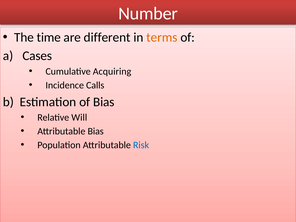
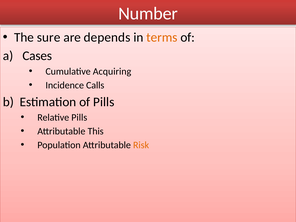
time: time -> sure (49, 37)
different: different -> depends (107, 37)
of Bias: Bias -> Pills (104, 102)
Relative Will: Will -> Pills (79, 117)
Attributable Bias: Bias -> This (96, 131)
Risk colour: blue -> orange (141, 145)
